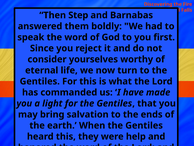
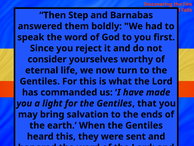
help: help -> sent (136, 136)
